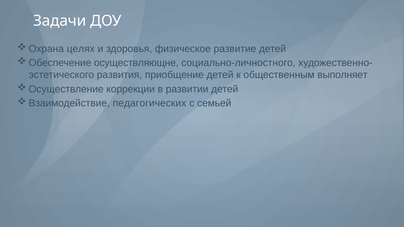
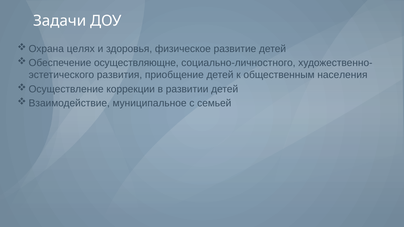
выполняет: выполняет -> населения (342, 75)
педагогических: педагогических -> муниципальное (150, 103)
